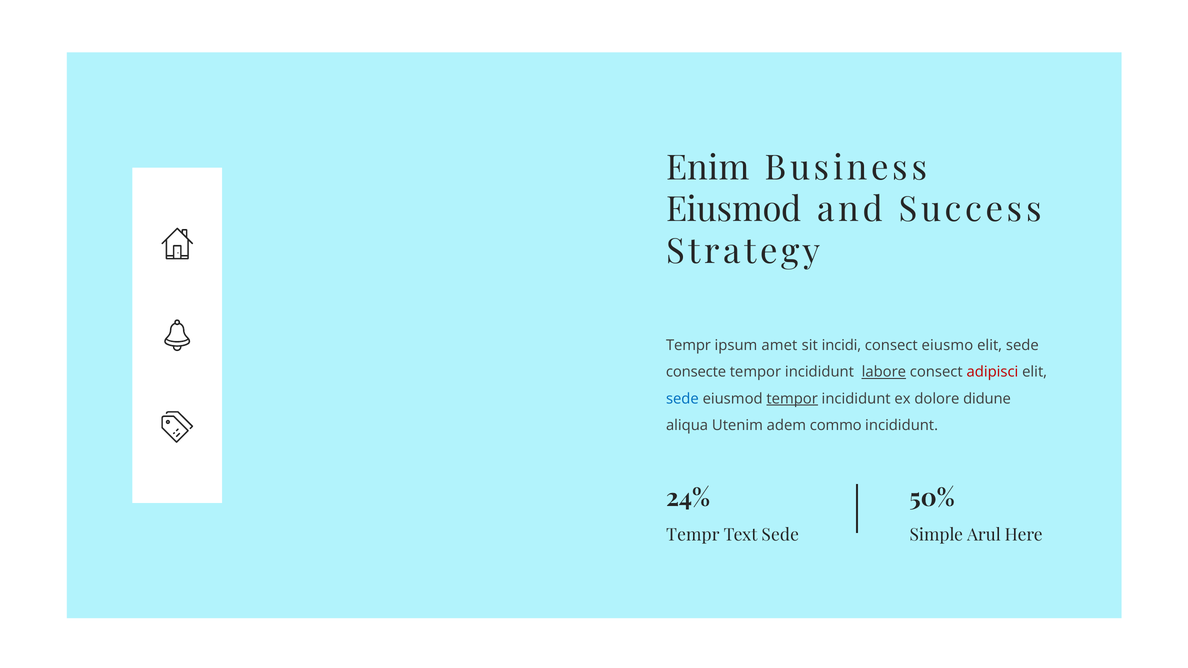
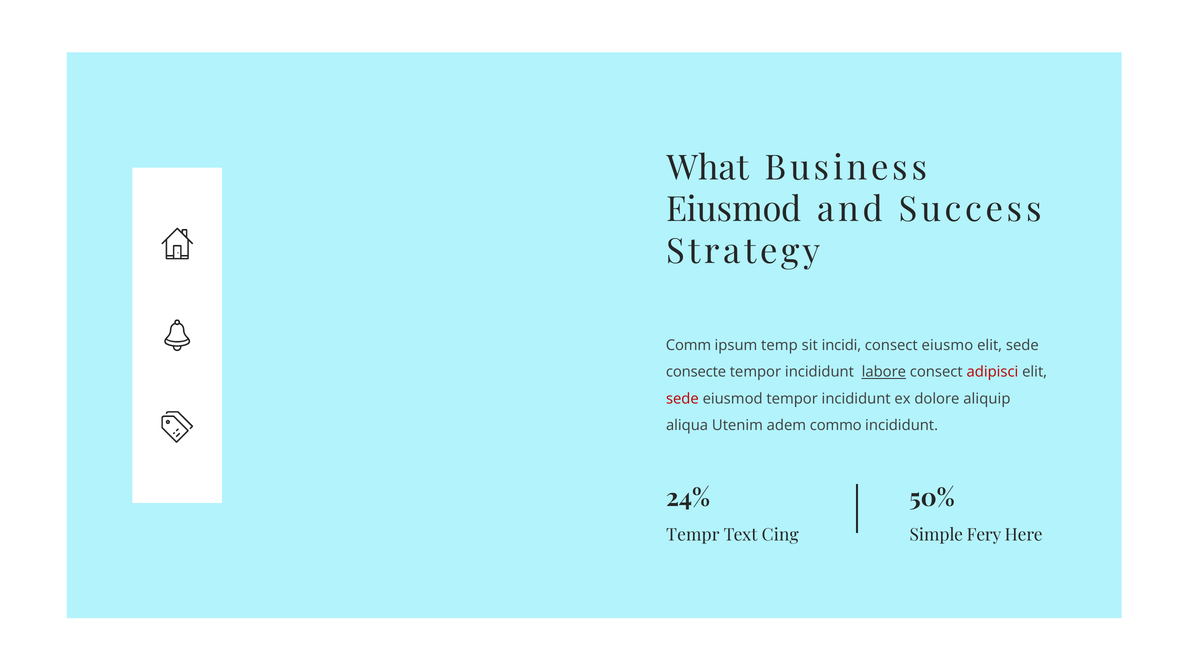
Enim: Enim -> What (708, 168)
Tempr: Tempr -> Comm (688, 345)
amet: amet -> temp (779, 345)
sede colour: blue -> red (682, 399)
tempor underline: present -> none (792, 399)
didune: didune -> aliquip (987, 399)
Text Sede: Sede -> Cing (780, 535)
Arul: Arul -> Fery (984, 535)
